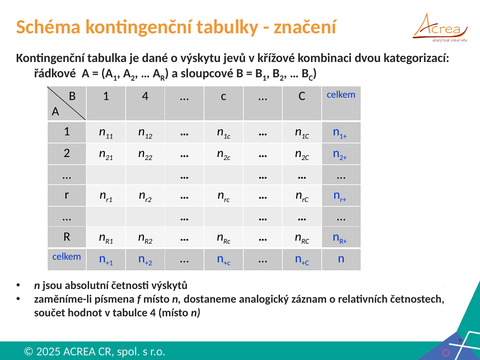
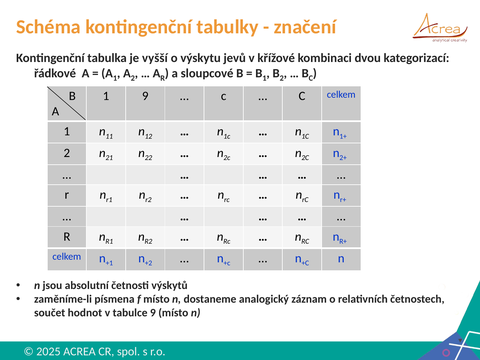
dané: dané -> vyšší (155, 58)
1 4: 4 -> 9 (145, 96)
tabulce 4: 4 -> 9 (153, 313)
